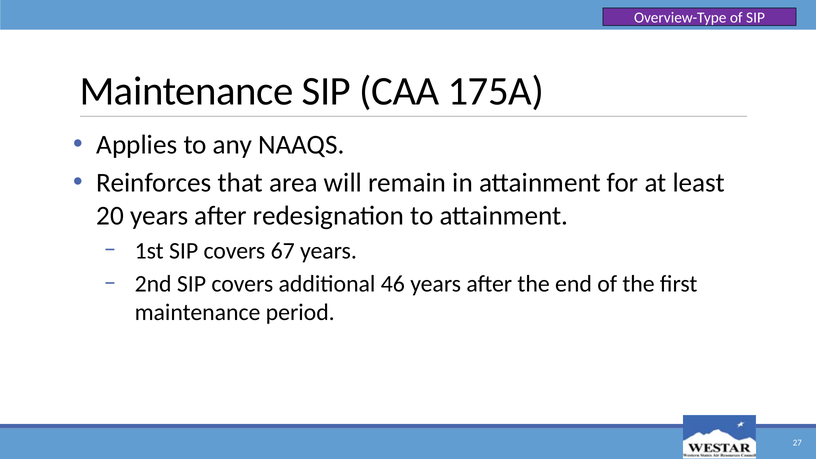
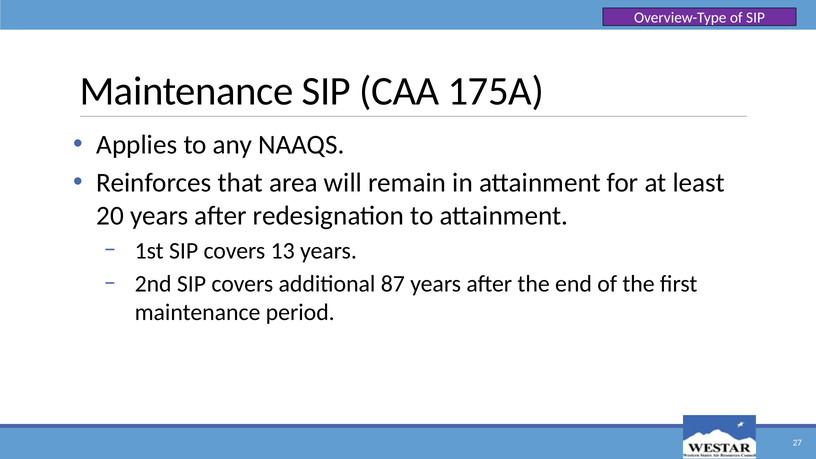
67: 67 -> 13 (283, 251)
46: 46 -> 87 (393, 284)
